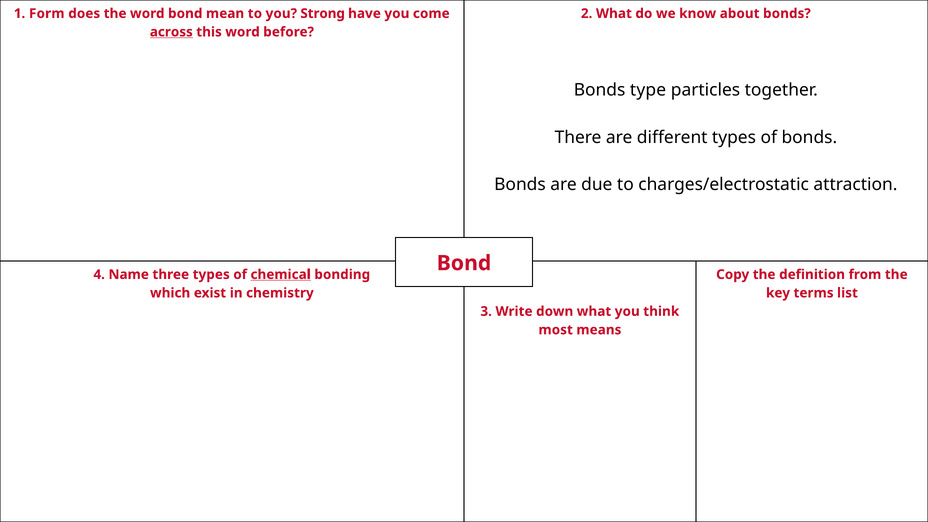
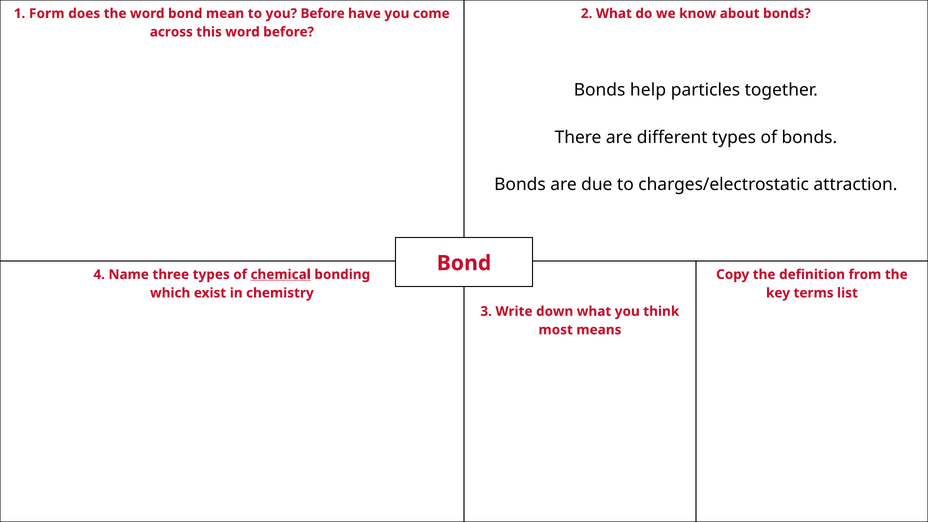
you Strong: Strong -> Before (323, 14)
across underline: present -> none (171, 32)
type: type -> help (648, 90)
